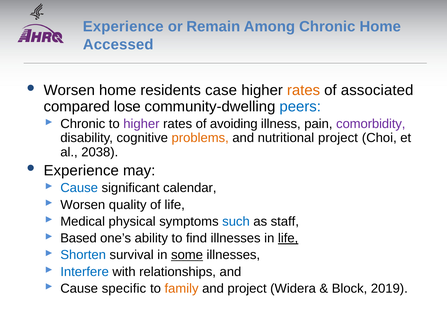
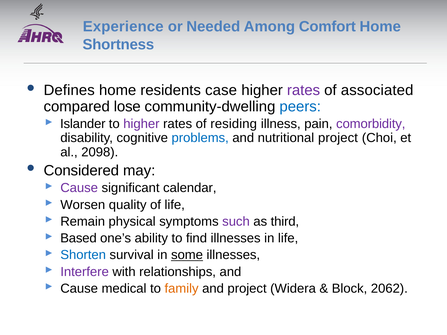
Remain: Remain -> Needed (213, 27)
Among Chronic: Chronic -> Comfort (327, 27)
Accessed: Accessed -> Shortness (118, 45)
Worsen: Worsen -> Defines (69, 90)
rates colour: orange -> purple (304, 90)
Chronic: Chronic -> Islander (83, 124)
avoiding: avoiding -> residing (234, 124)
problems colour: orange -> blue (200, 138)
2038: 2038 -> 2098 (100, 152)
Experience: Experience -> Considered (81, 171)
Cause colour: blue -> purple (79, 188)
Medical: Medical -> Remain (83, 222)
such colour: blue -> purple (236, 222)
staff: staff -> third (285, 222)
life underline: present -> none (288, 238)
Interfere colour: blue -> purple (85, 272)
specific: specific -> medical (124, 289)
2019: 2019 -> 2062 (389, 289)
